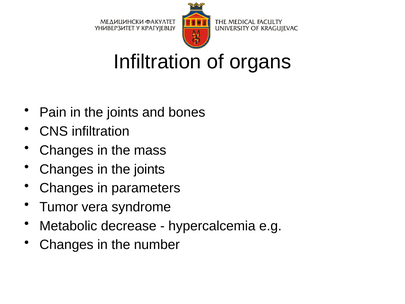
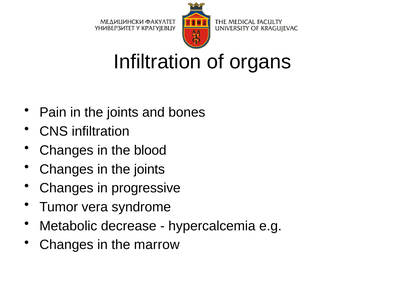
mass: mass -> blood (150, 150)
parameters: parameters -> progressive (146, 188)
number: number -> marrow (157, 245)
